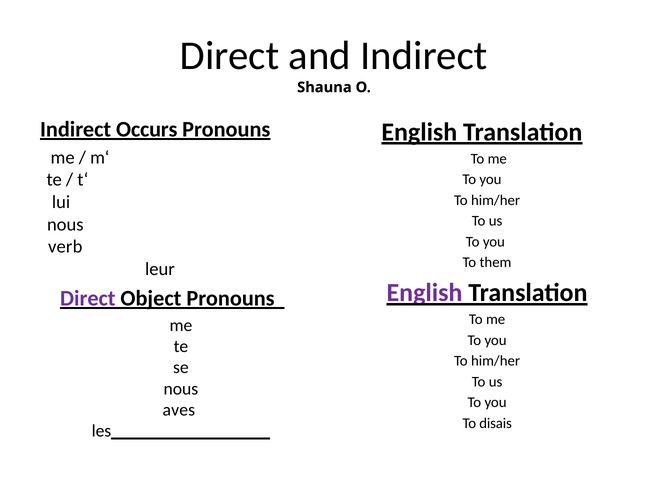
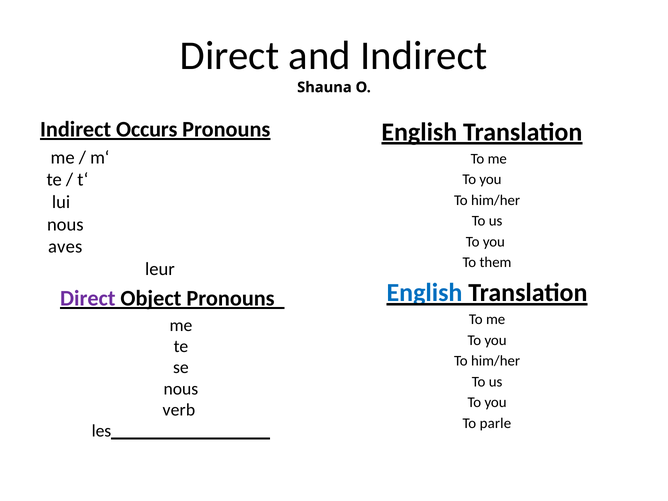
verb: verb -> aves (65, 247)
English colour: purple -> blue (425, 293)
aves: aves -> verb (179, 410)
disais: disais -> parle (495, 423)
